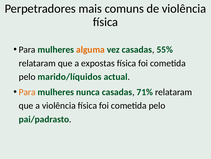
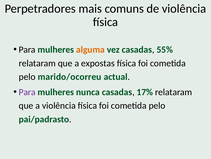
marido/líquidos: marido/líquidos -> marido/ocorreu (70, 76)
Para colour: orange -> purple (27, 92)
71%: 71% -> 17% (145, 92)
